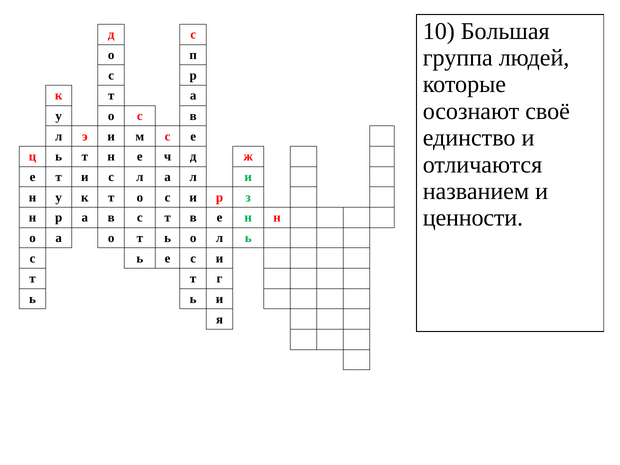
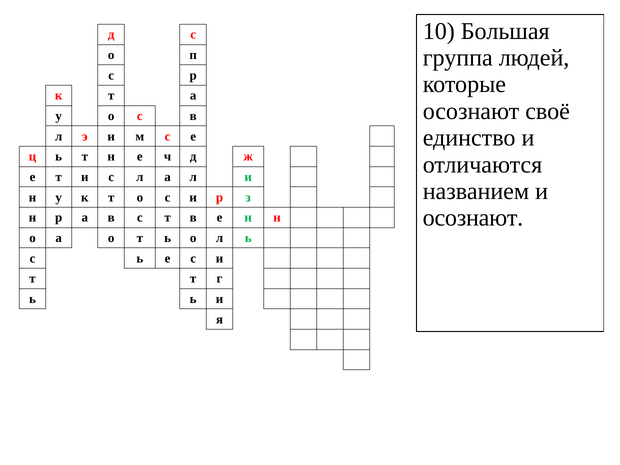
ценности: ценности -> осознают (473, 218)
